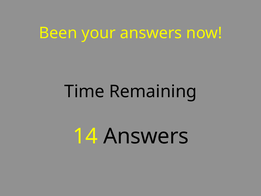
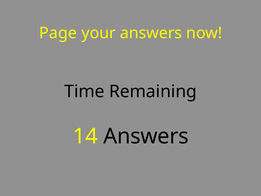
Been: Been -> Page (58, 33)
